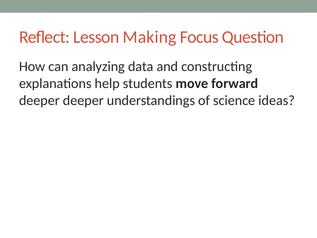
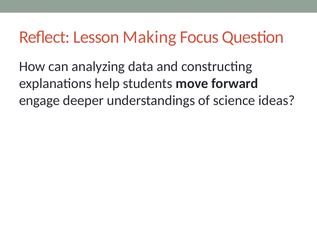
deeper: deeper -> engage (39, 100)
